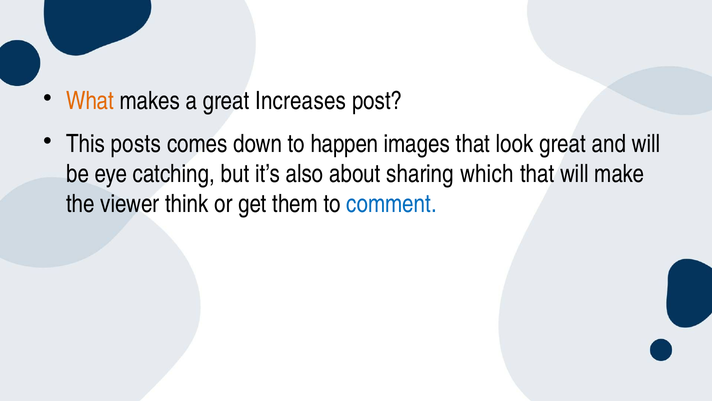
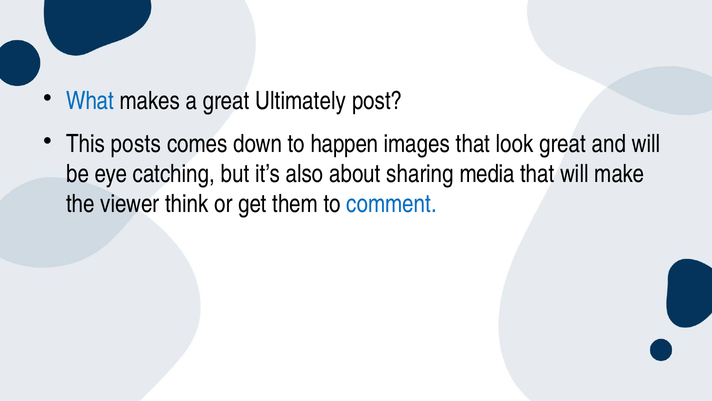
What colour: orange -> blue (90, 101)
Increases: Increases -> Ultimately (301, 101)
which: which -> media (487, 174)
